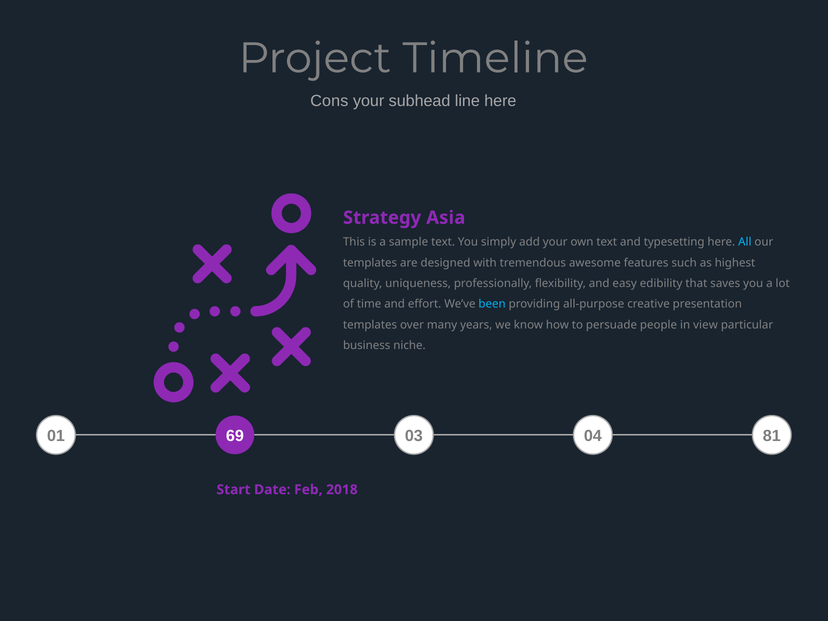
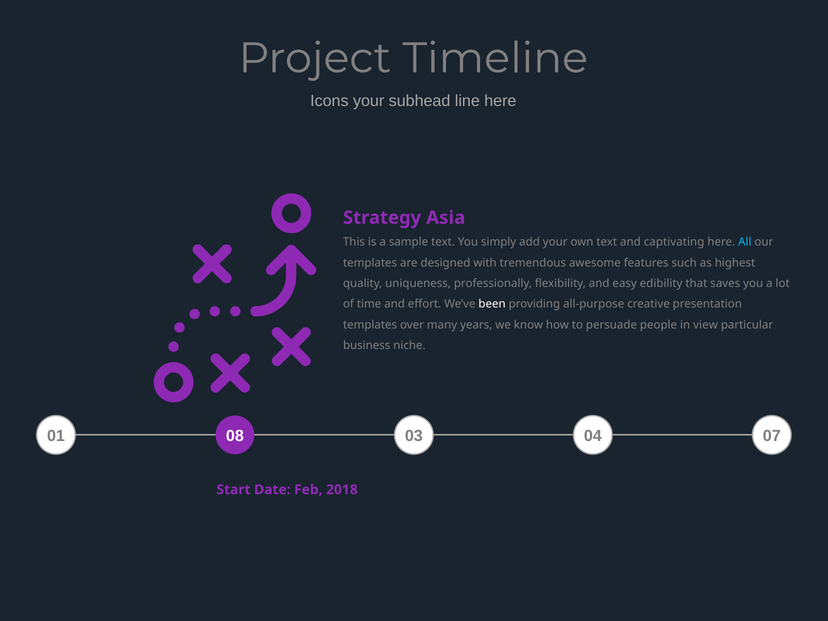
Cons: Cons -> Icons (329, 101)
typesetting: typesetting -> captivating (674, 242)
been colour: light blue -> white (492, 304)
69: 69 -> 08 (235, 436)
81: 81 -> 07 (772, 436)
